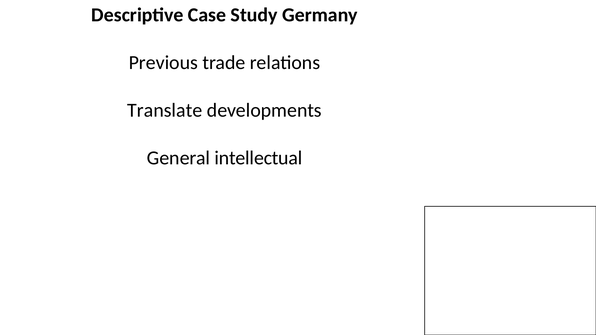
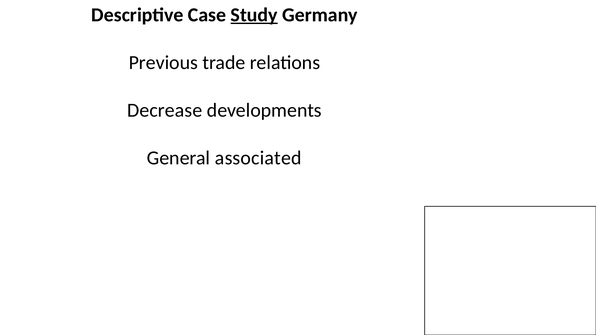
Study underline: none -> present (254, 15)
Translate: Translate -> Decrease (165, 110)
intellectual: intellectual -> associated (258, 158)
